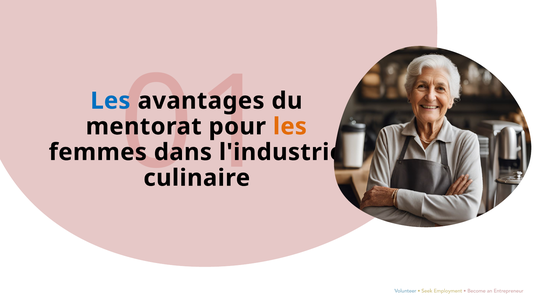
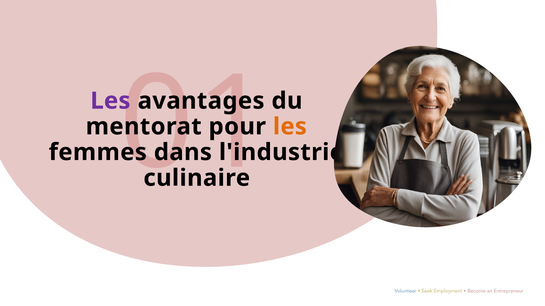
Les colour: blue -> purple (110, 101)
